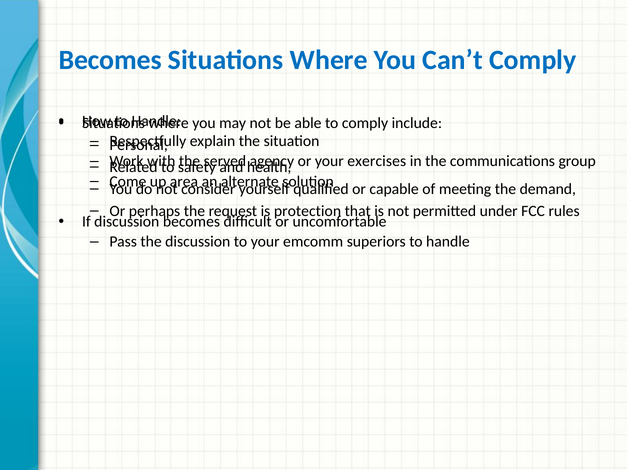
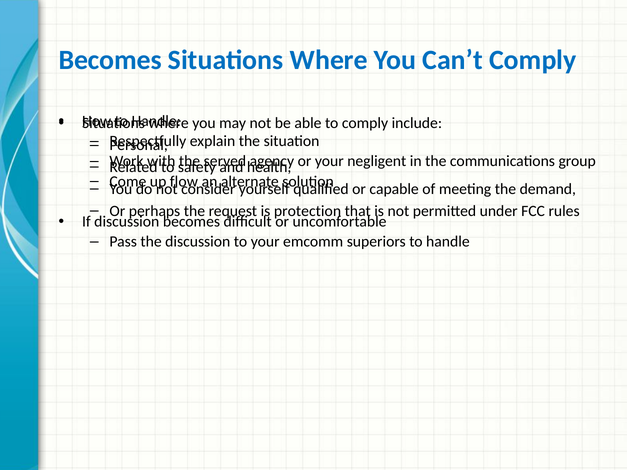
exercises: exercises -> negligent (377, 161)
area: area -> flow (184, 181)
